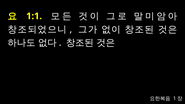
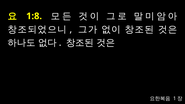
1:1: 1:1 -> 1:8 (34, 16)
